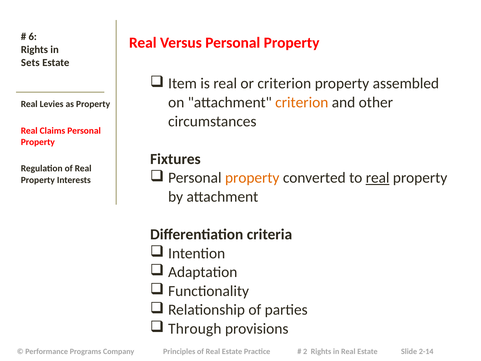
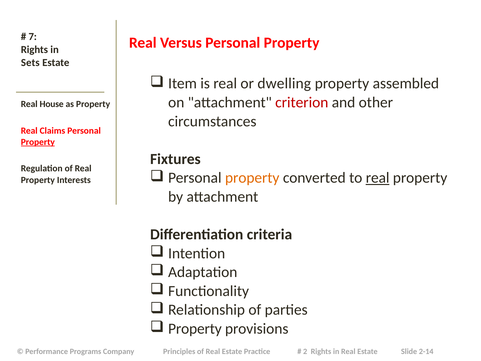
6: 6 -> 7 (33, 36)
or criterion: criterion -> dwelling (284, 84)
criterion colour: orange -> red (302, 102)
Levies: Levies -> House (52, 104)
Property underline: none -> present (38, 142)
Through: Through -> Property (195, 328)
